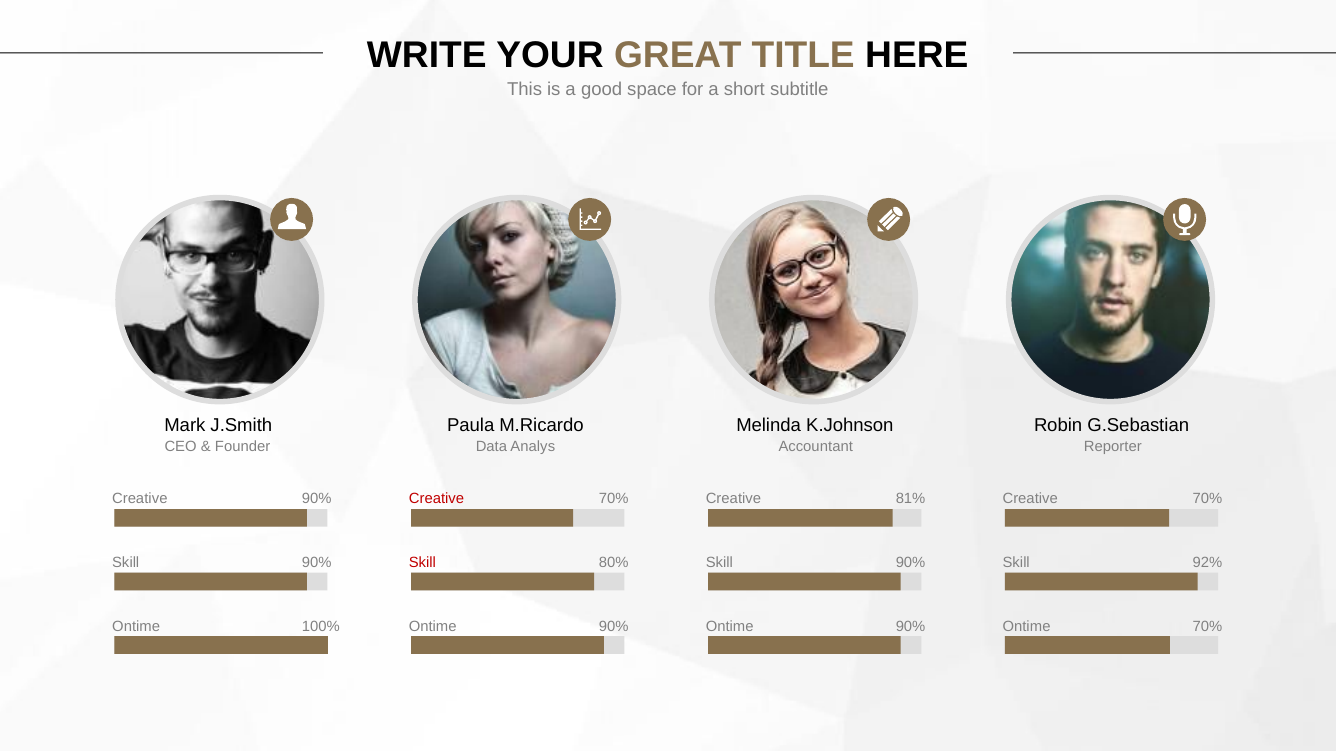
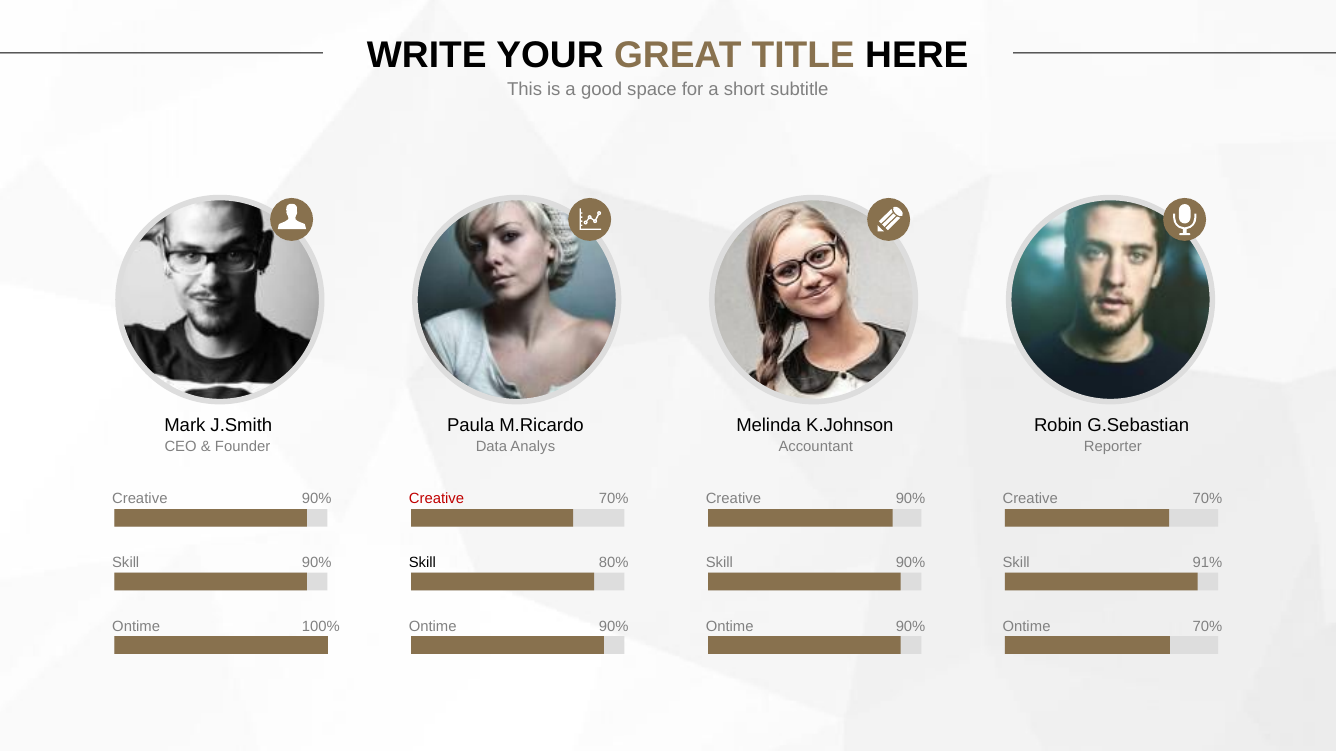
81%: 81% -> 90% (911, 499)
Skill colour: red -> black (422, 563)
92%: 92% -> 91% (1207, 563)
